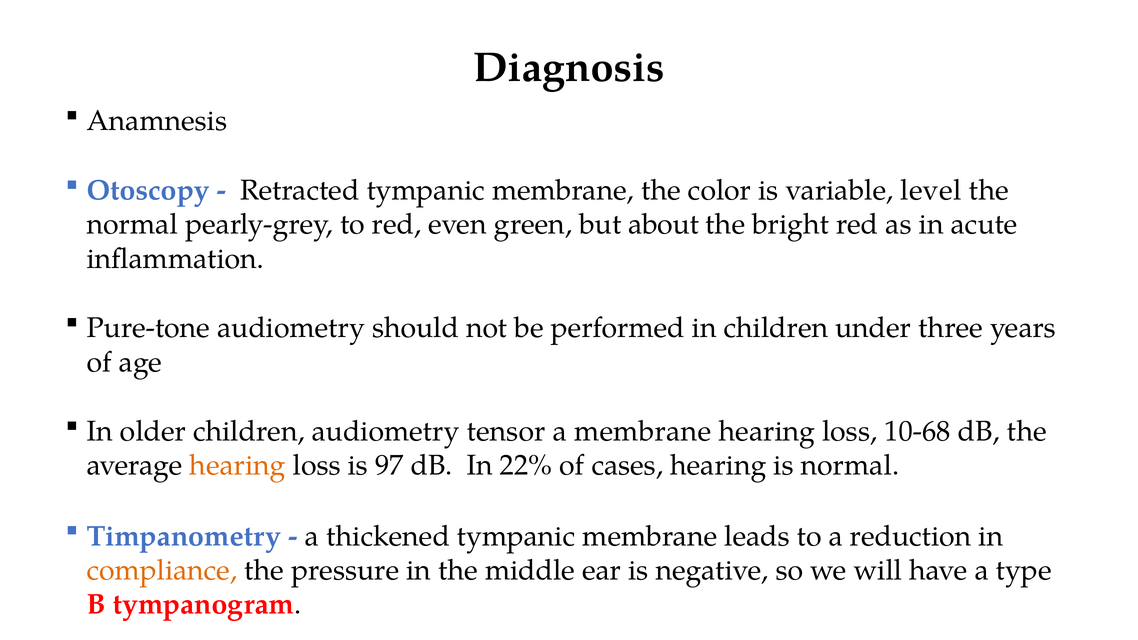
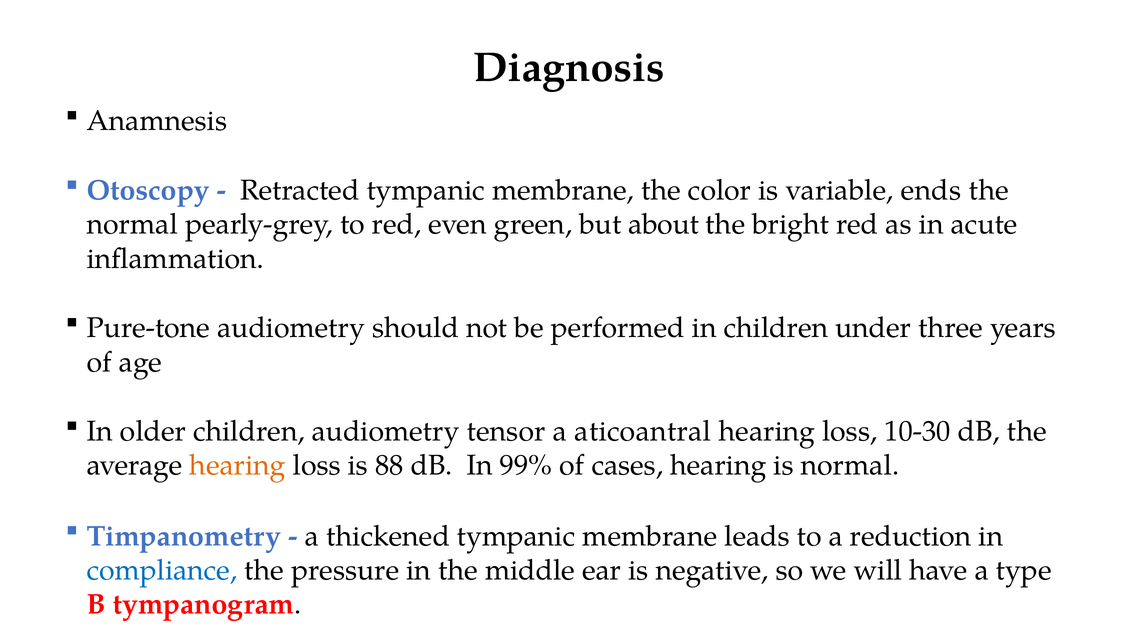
level: level -> ends (931, 190)
a membrane: membrane -> aticoantral (643, 432)
10-68: 10-68 -> 10-30 (918, 432)
97: 97 -> 88 (389, 466)
22%: 22% -> 99% (526, 466)
compliance colour: orange -> blue (162, 570)
